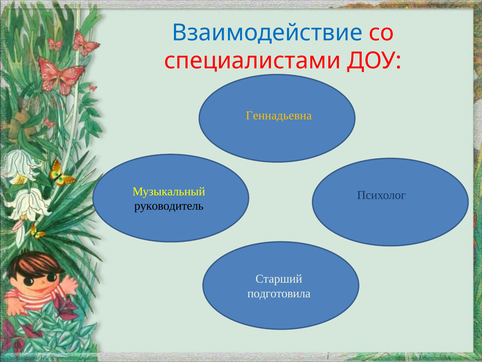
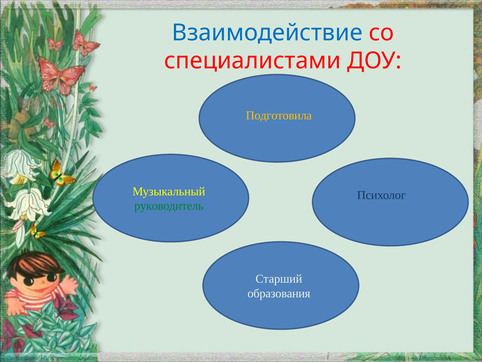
Геннадьевна: Геннадьевна -> Подготовила (279, 115)
руководитель colour: black -> green (169, 206)
подготовила: подготовила -> образования (279, 293)
